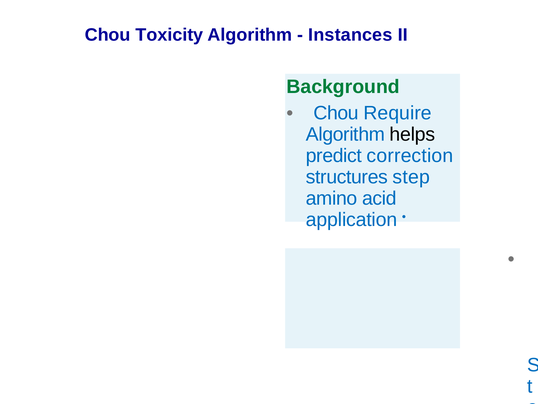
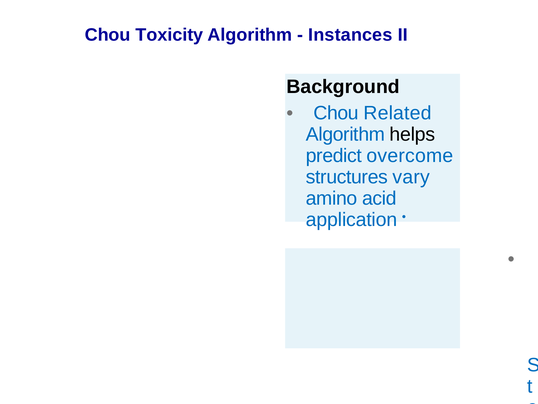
Background colour: green -> black (343, 87)
Require: Require -> Related (398, 113)
correction: correction -> overcome (410, 155)
step: step -> vary (411, 177)
